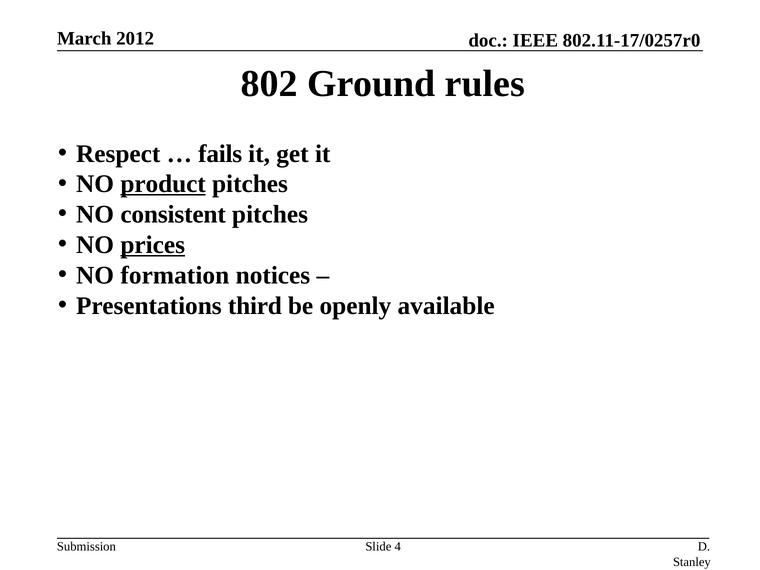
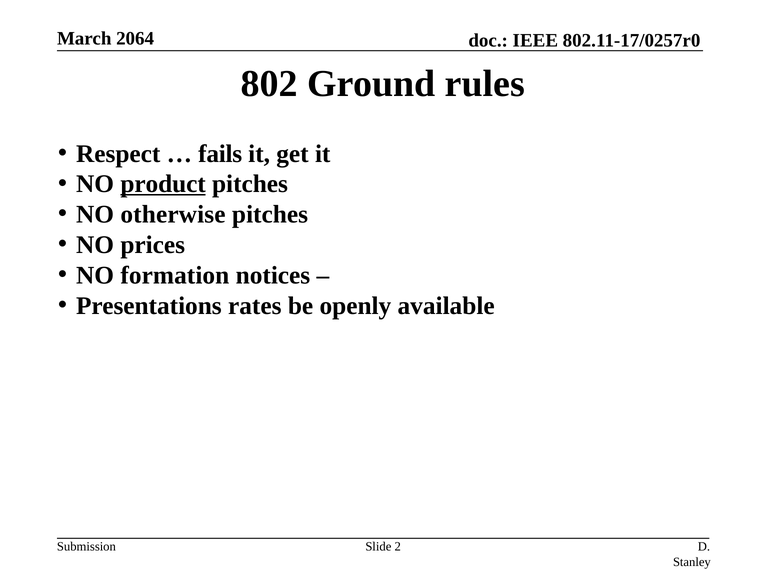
2012: 2012 -> 2064 (135, 38)
consistent: consistent -> otherwise (173, 214)
prices underline: present -> none (153, 245)
third: third -> rates (255, 306)
4: 4 -> 2 (398, 547)
